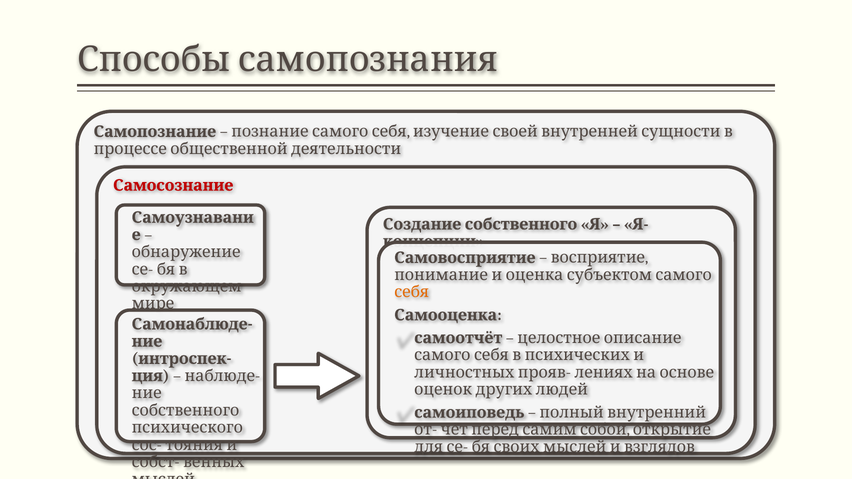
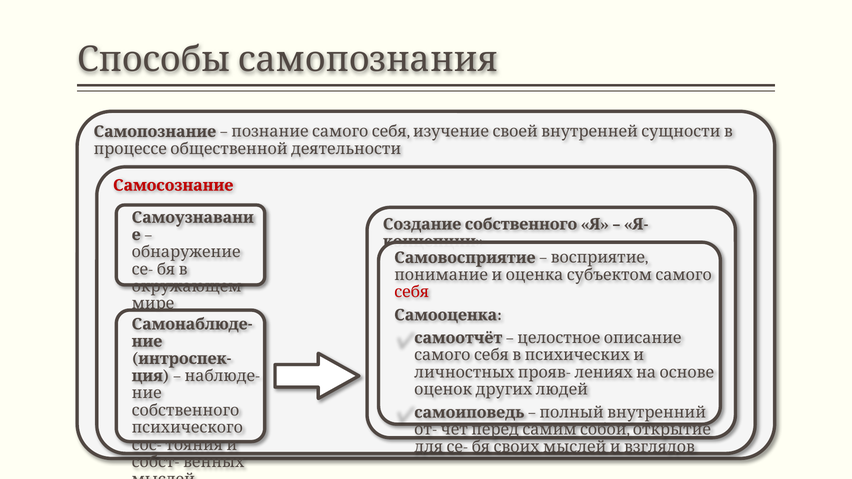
себя colour: orange -> red (412, 292)
